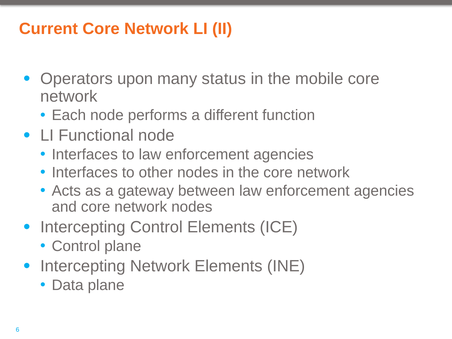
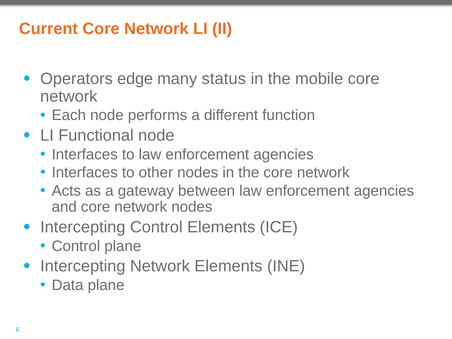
upon: upon -> edge (135, 79)
